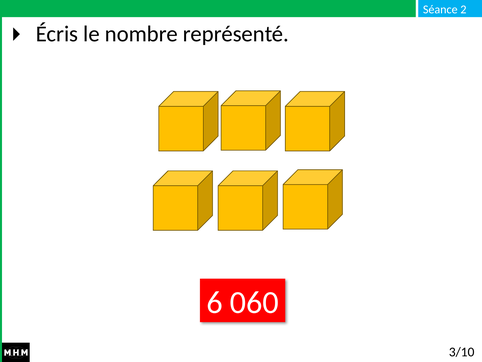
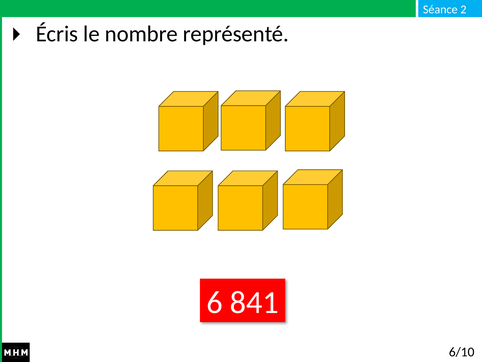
060: 060 -> 841 (254, 302)
3/10: 3/10 -> 6/10 (462, 352)
